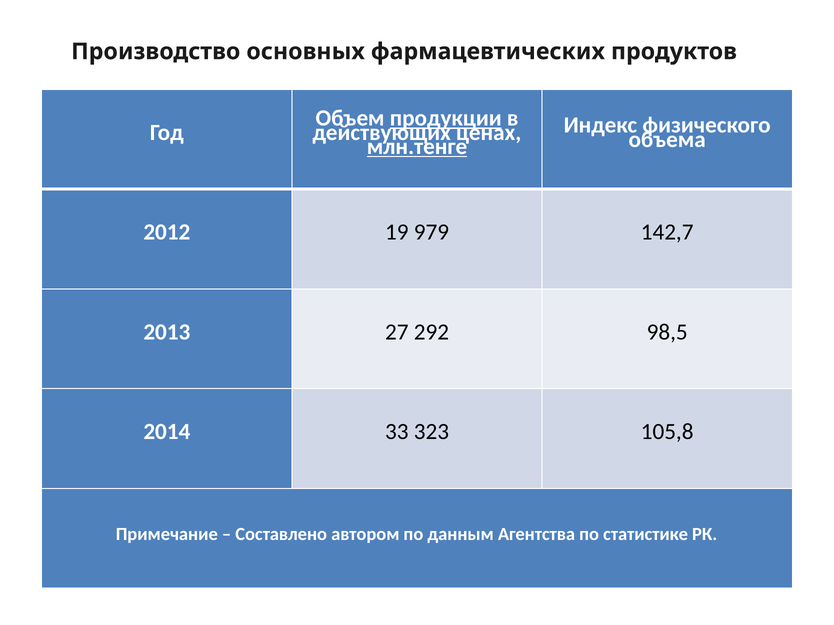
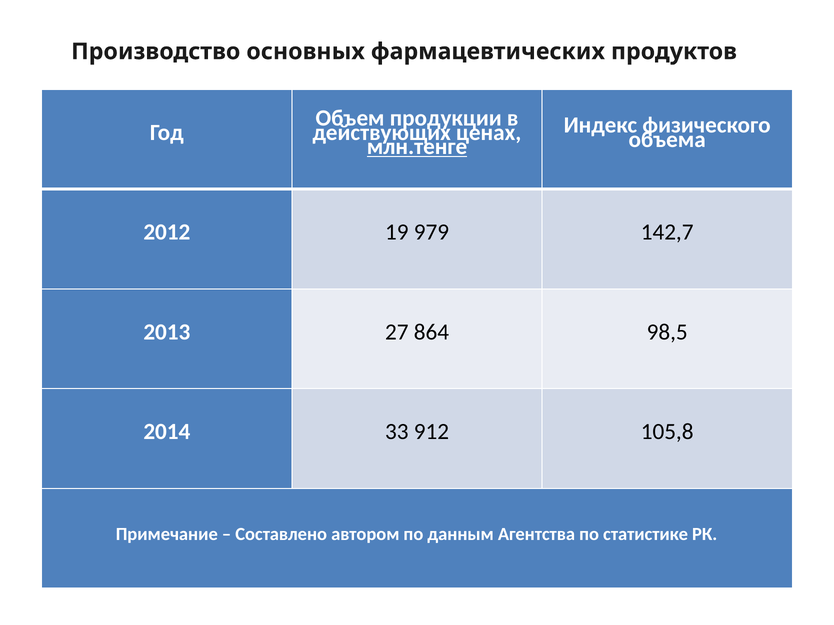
продукции underline: present -> none (446, 118)
292: 292 -> 864 (431, 332)
323: 323 -> 912 (431, 432)
